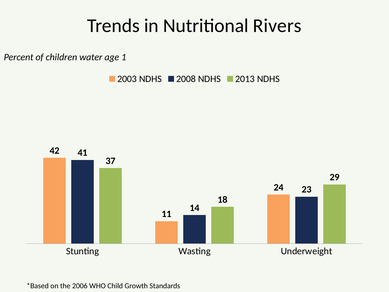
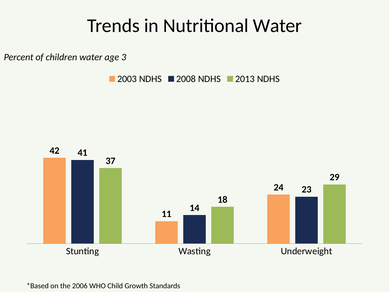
Nutritional Rivers: Rivers -> Water (277, 26)
1: 1 -> 3 (124, 57)
